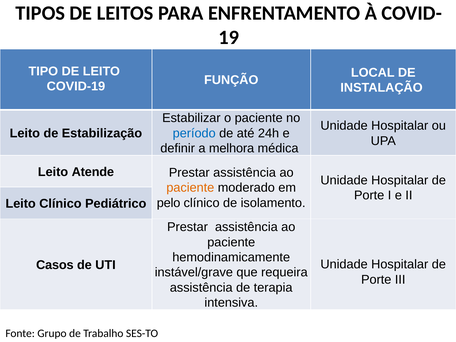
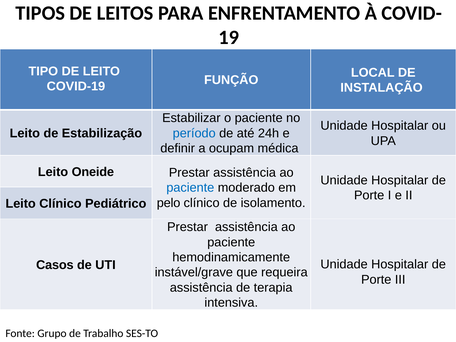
melhora: melhora -> ocupam (232, 148)
Atende: Atende -> Oneide (93, 172)
paciente colour: orange -> blue (190, 188)
